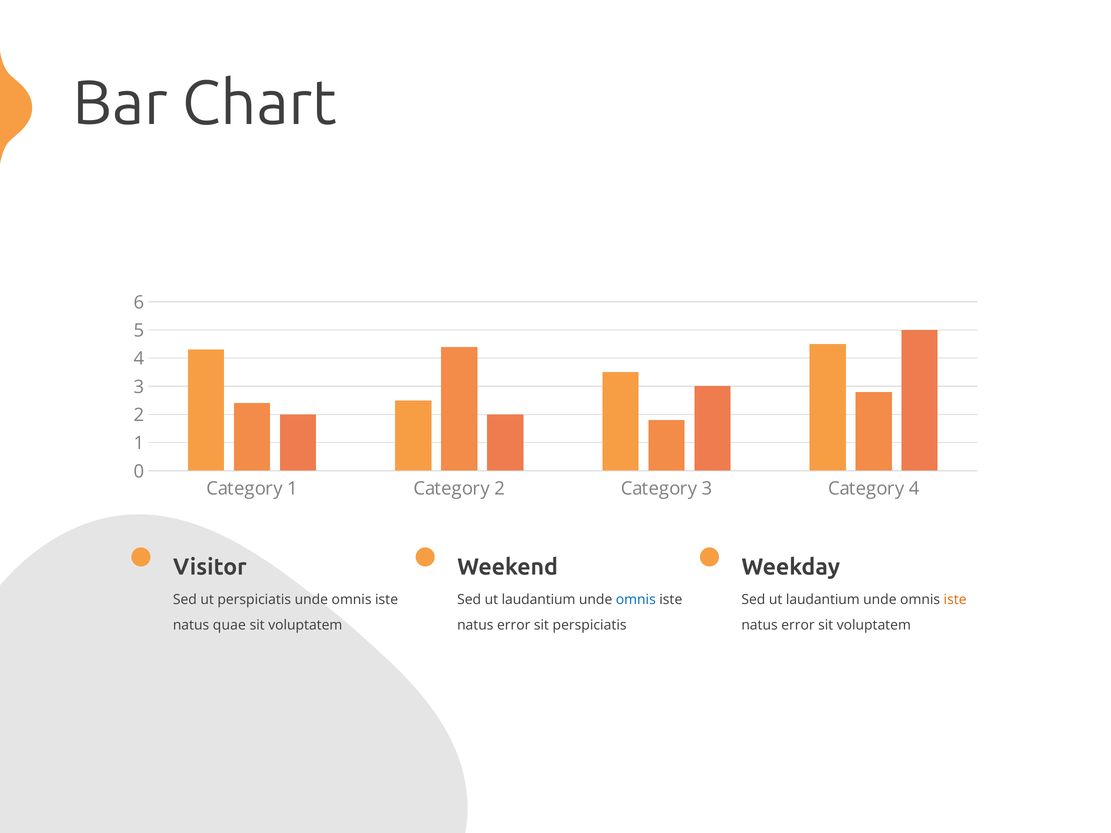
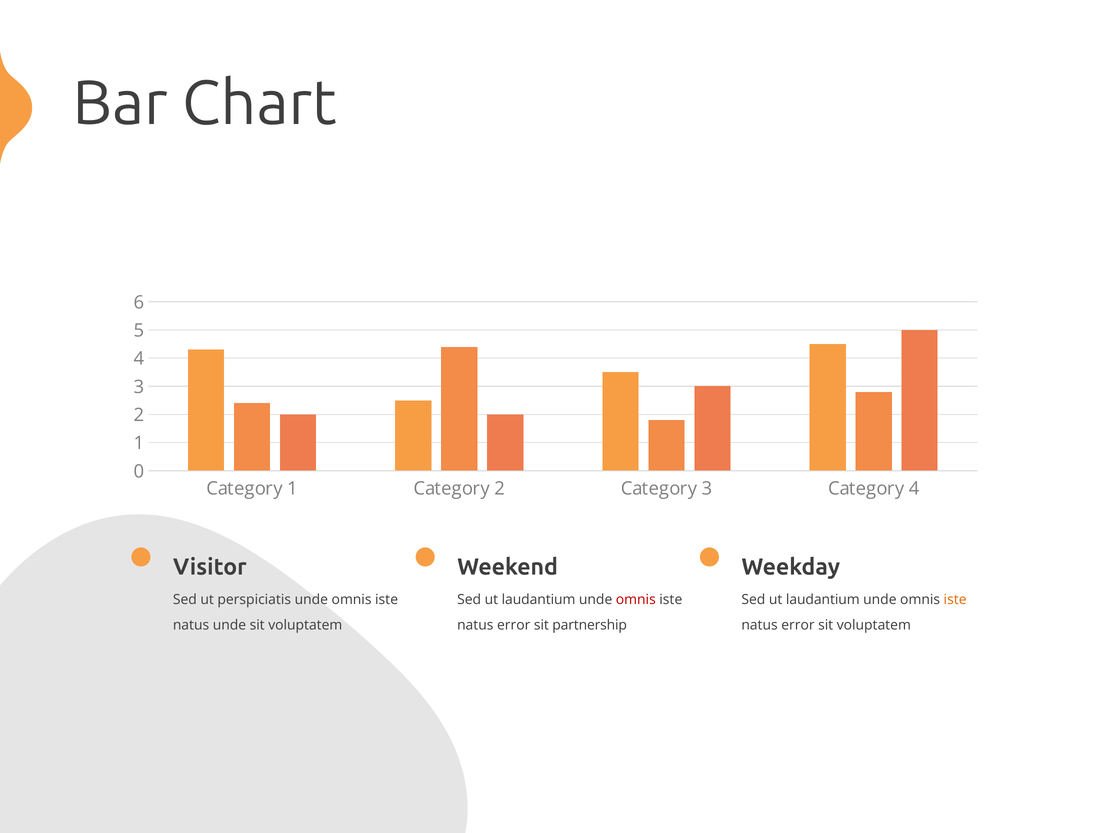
omnis colour: blue -> red (636, 600)
natus quae: quae -> unde (229, 625)
sit perspiciatis: perspiciatis -> partnership (590, 625)
